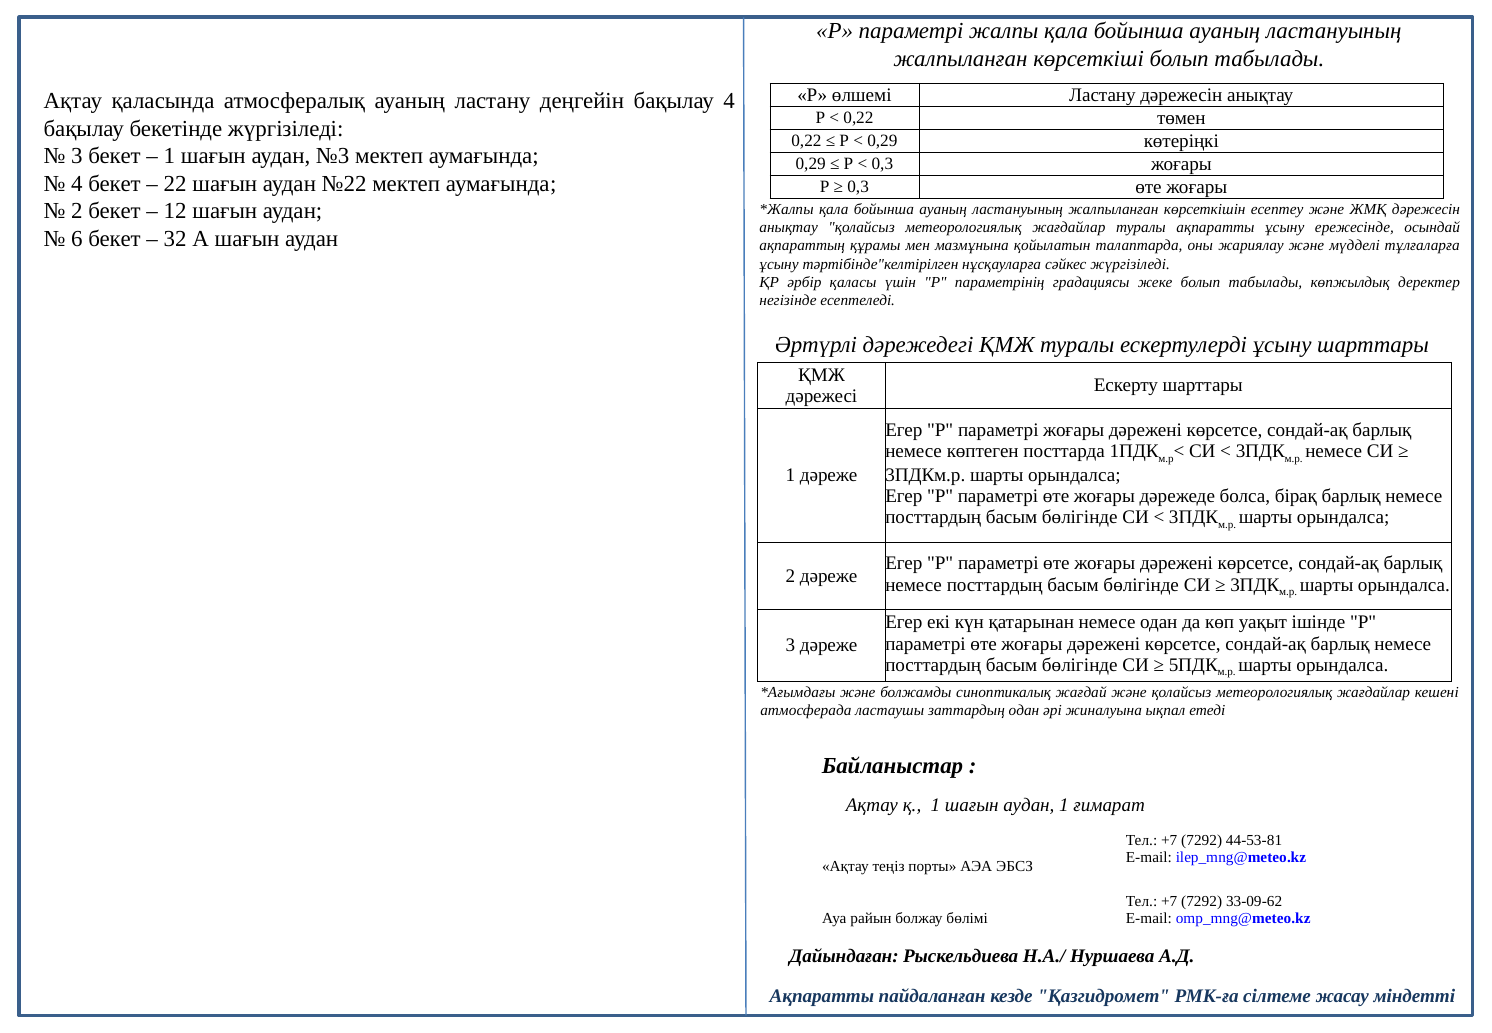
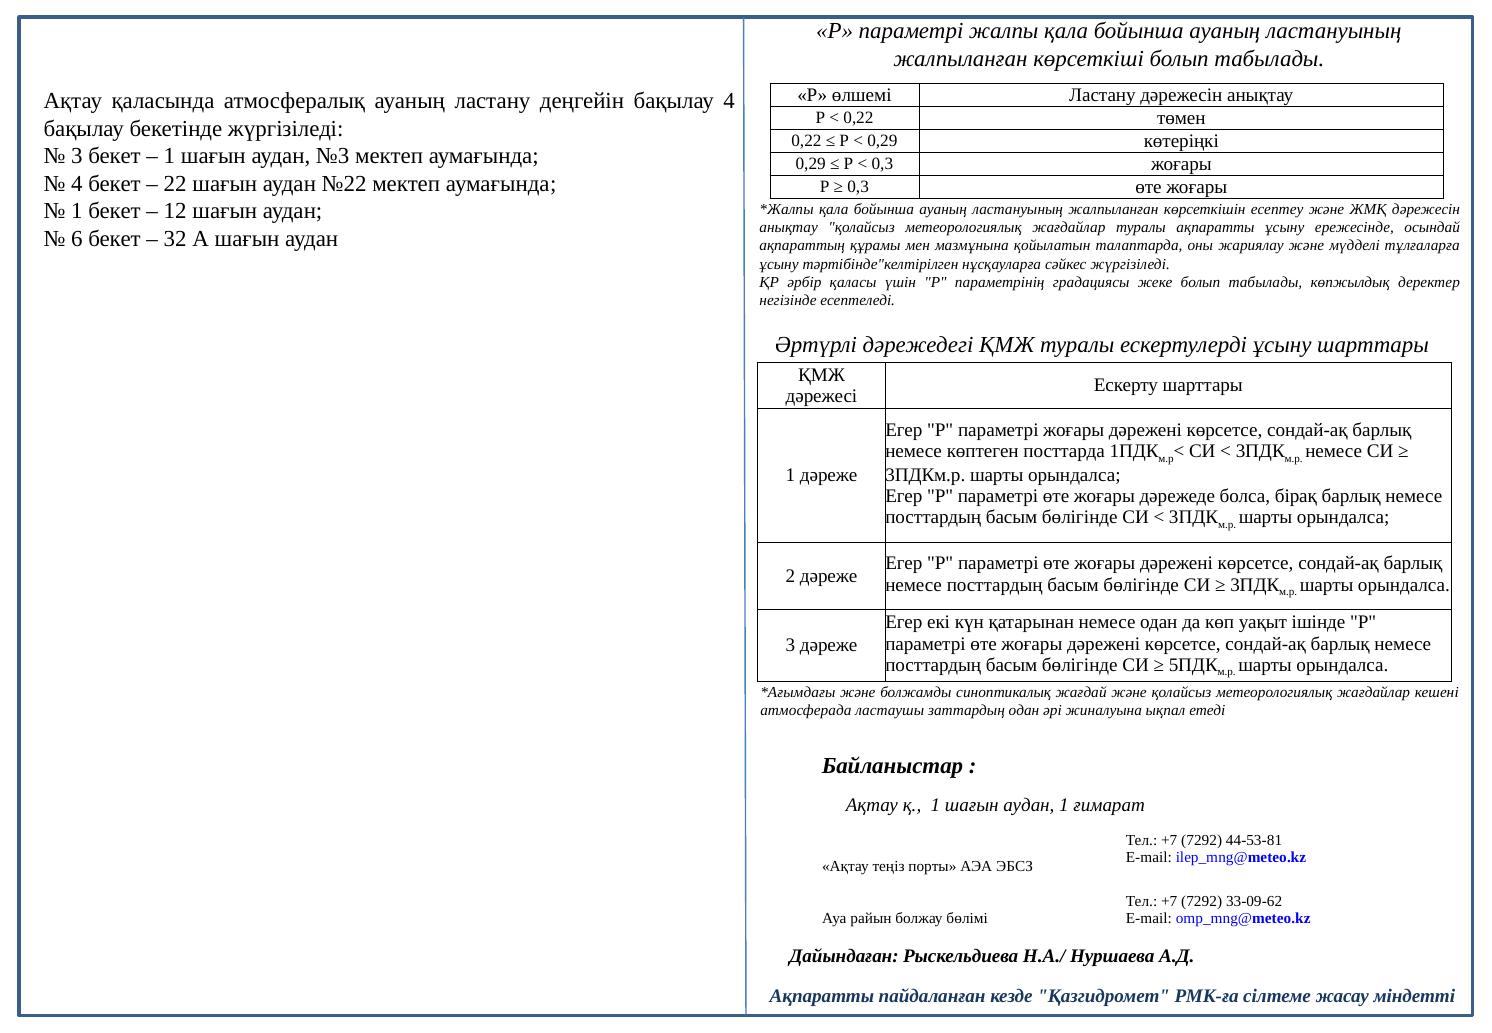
2: 2 -> 1 (77, 211)
